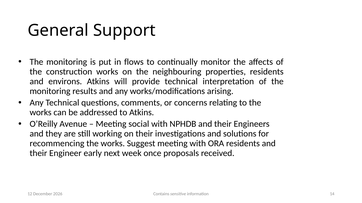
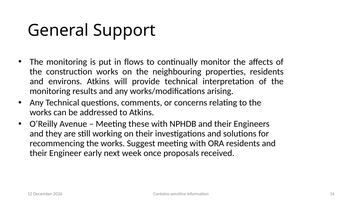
social: social -> these (139, 124)
